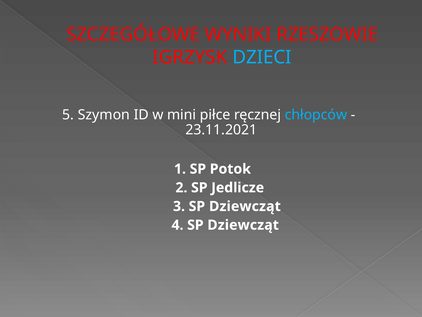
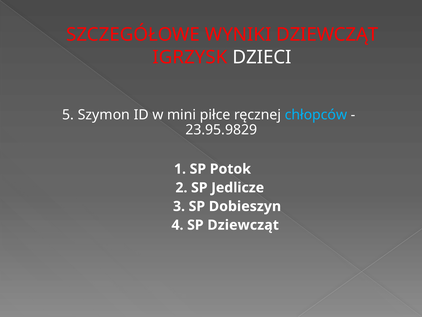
WYNIKI RZESZOWIE: RZESZOWIE -> DZIEWCZĄT (327, 35)
DZIECI colour: light blue -> white (262, 57)
23.11.2021: 23.11.2021 -> 23.95.9829 (221, 130)
3 SP Dziewcząt: Dziewcząt -> Dobieszyn (245, 206)
